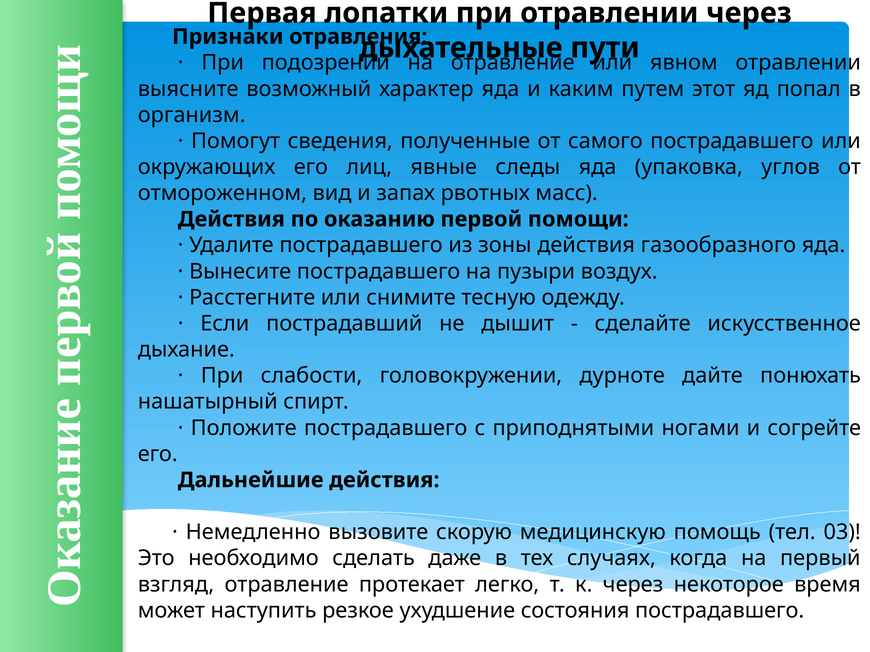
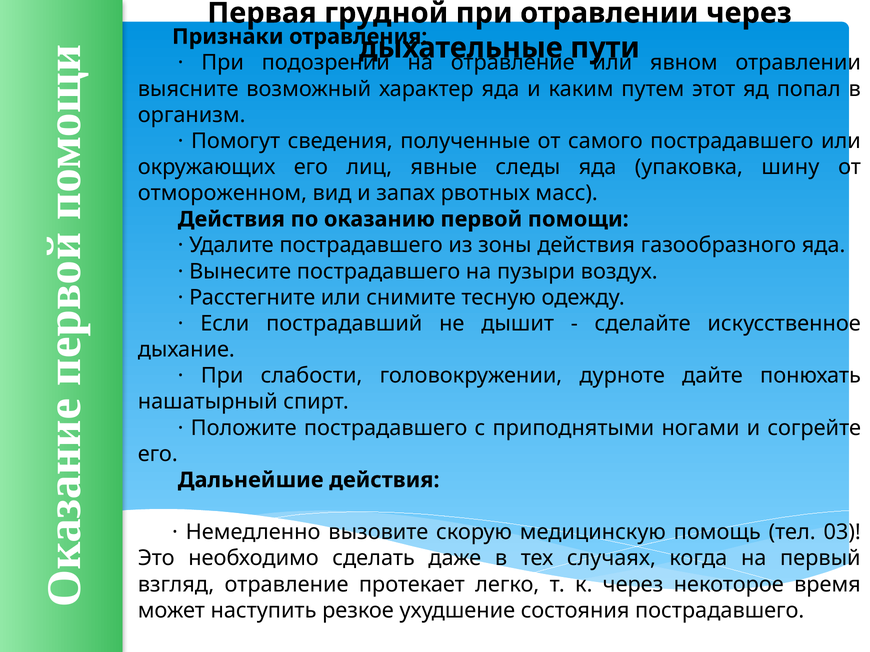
лопатки: лопатки -> грудной (386, 13)
углов: углов -> шину (790, 167)
